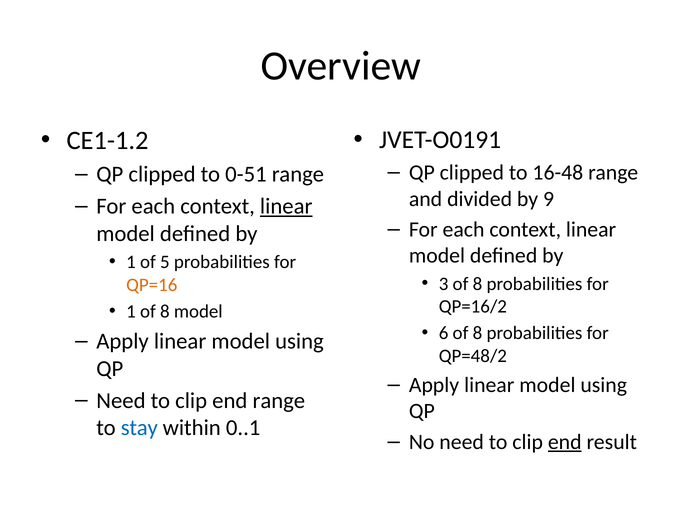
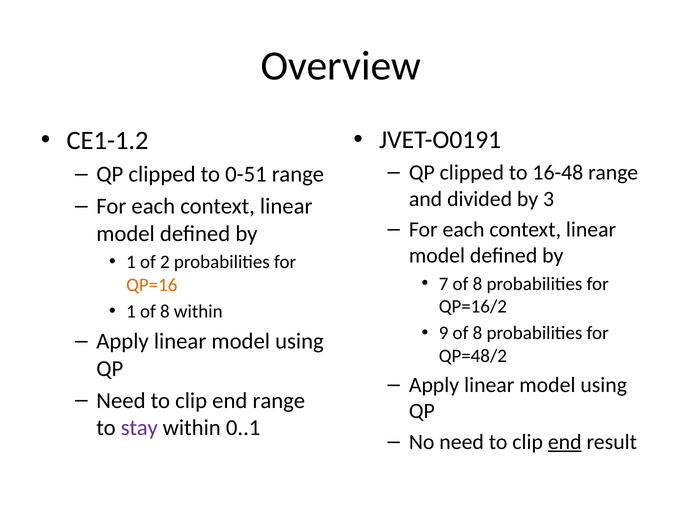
9: 9 -> 3 (549, 199)
linear underline: present -> none (286, 206)
5: 5 -> 2 (165, 262)
3: 3 -> 7 (444, 284)
8 model: model -> within (198, 311)
6: 6 -> 9 (444, 333)
stay colour: blue -> purple (139, 427)
